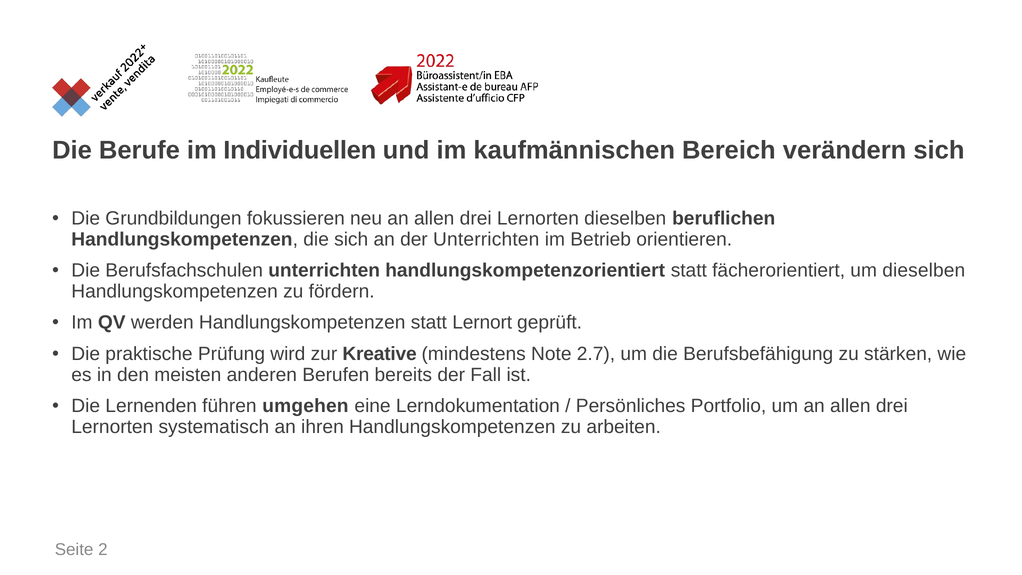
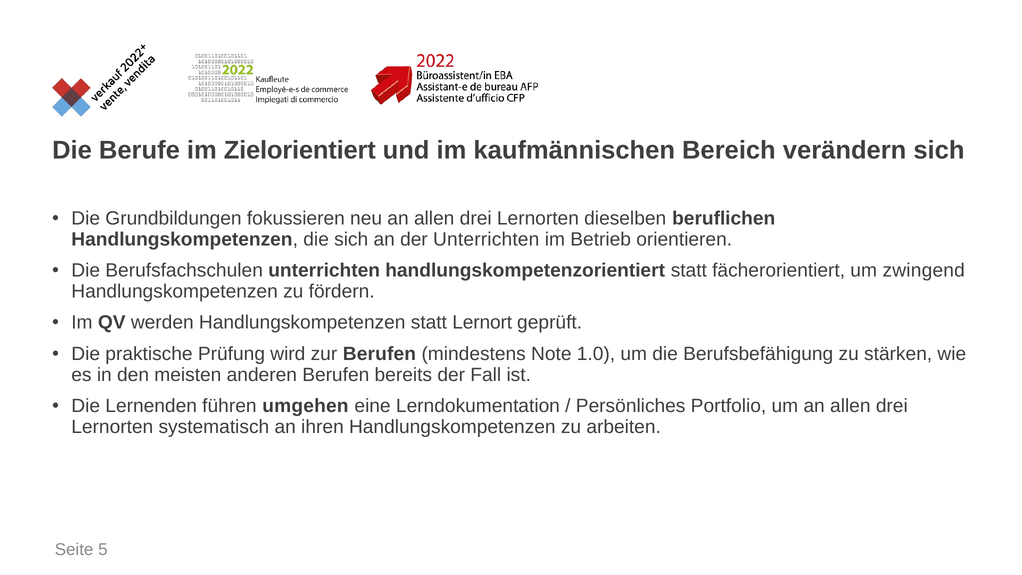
Individuellen: Individuellen -> Zielorientiert (300, 150)
um dieselben: dieselben -> zwingend (924, 271)
zur Kreative: Kreative -> Berufen (379, 354)
2.7: 2.7 -> 1.0 (596, 354)
2: 2 -> 5 (103, 549)
